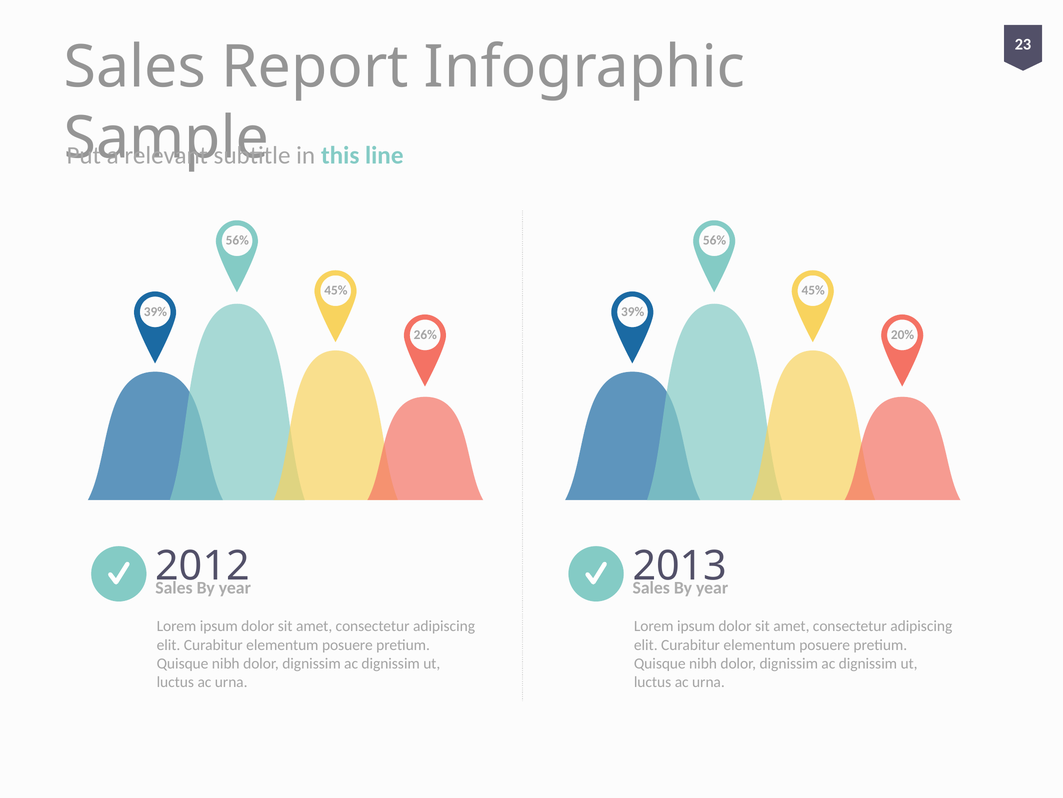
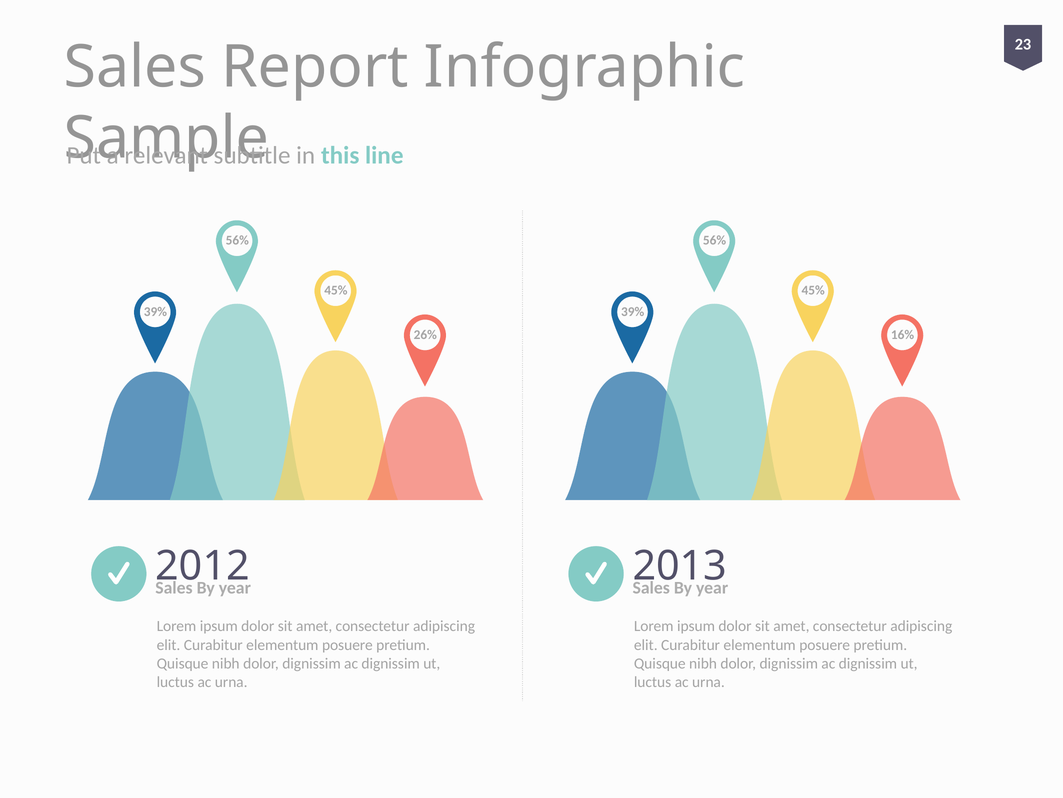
20%: 20% -> 16% (903, 334)
